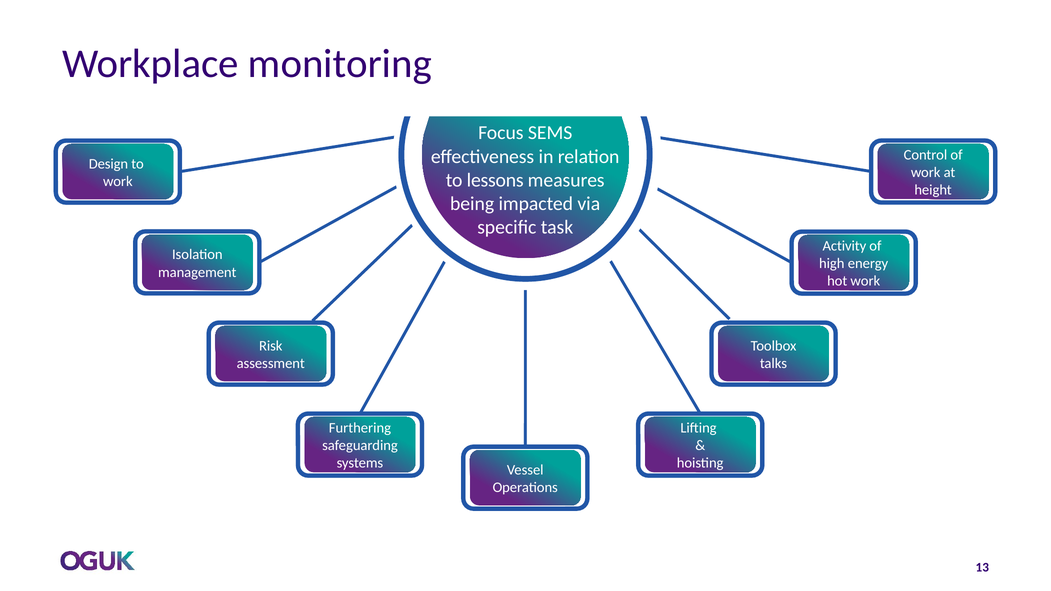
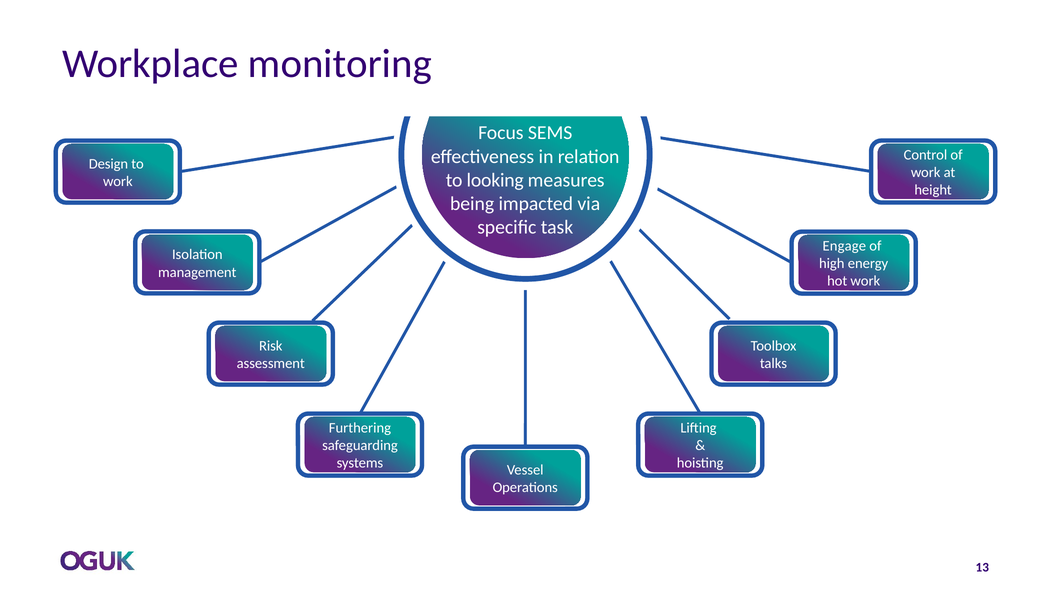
lessons: lessons -> looking (495, 180)
Activity: Activity -> Engage (844, 246)
